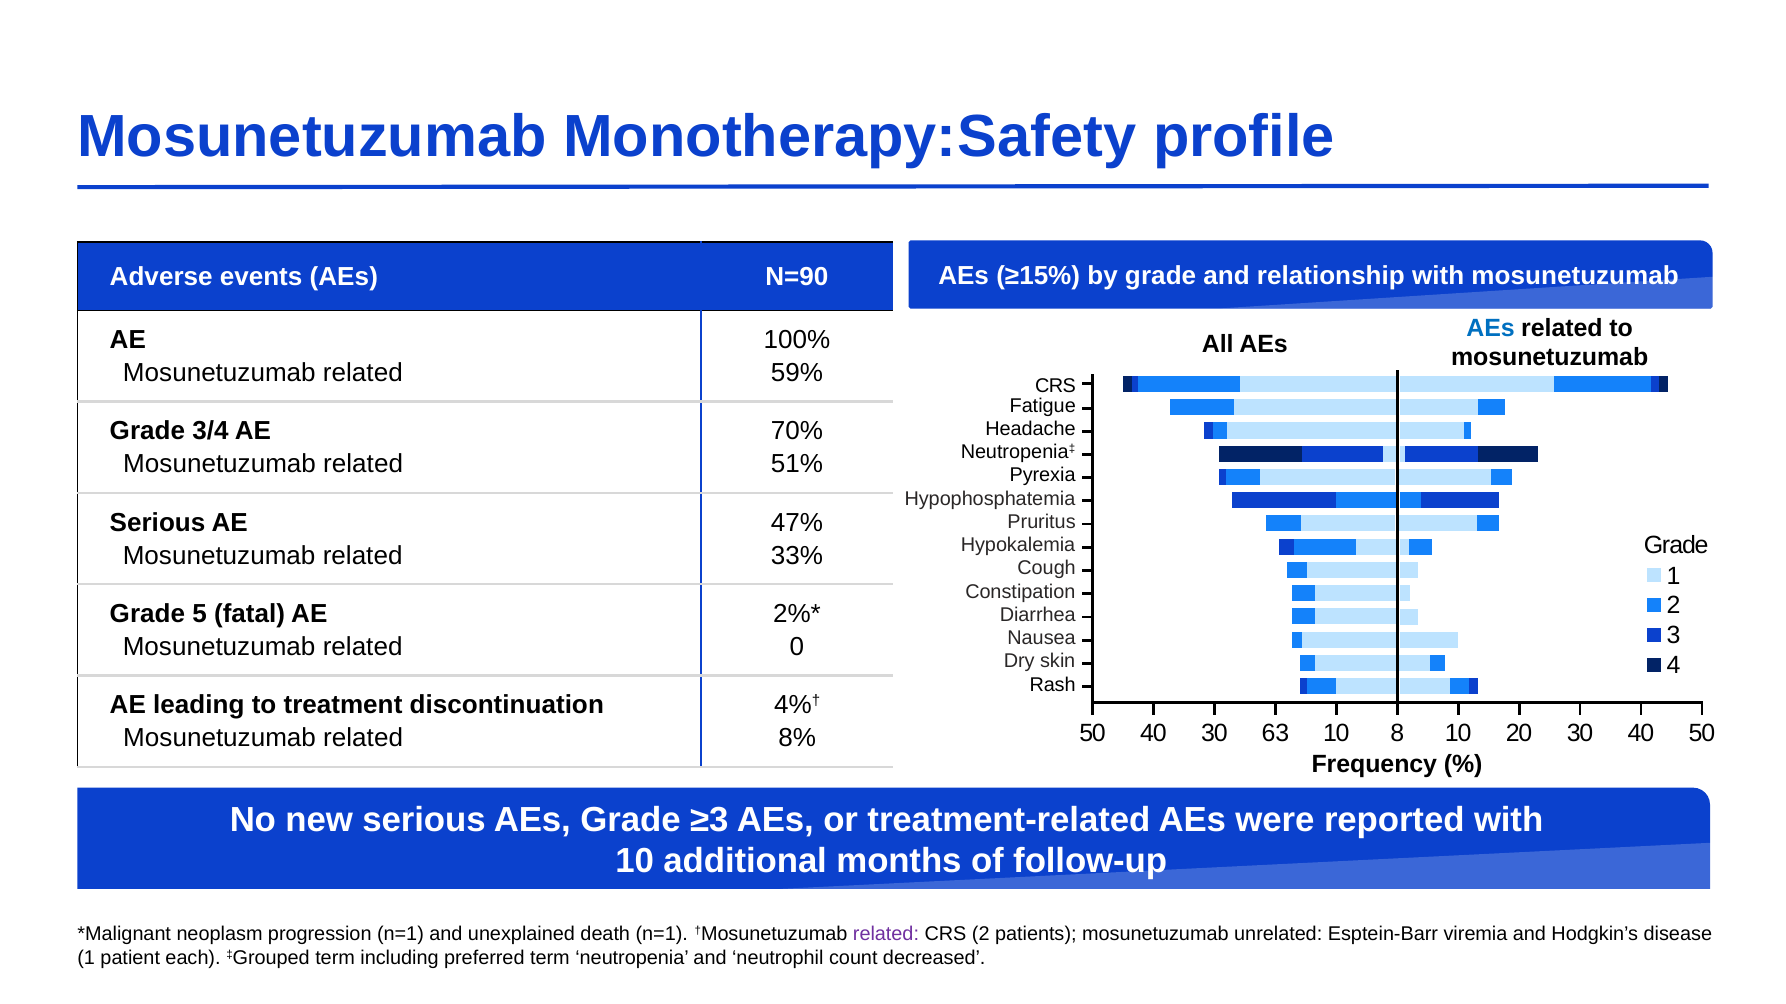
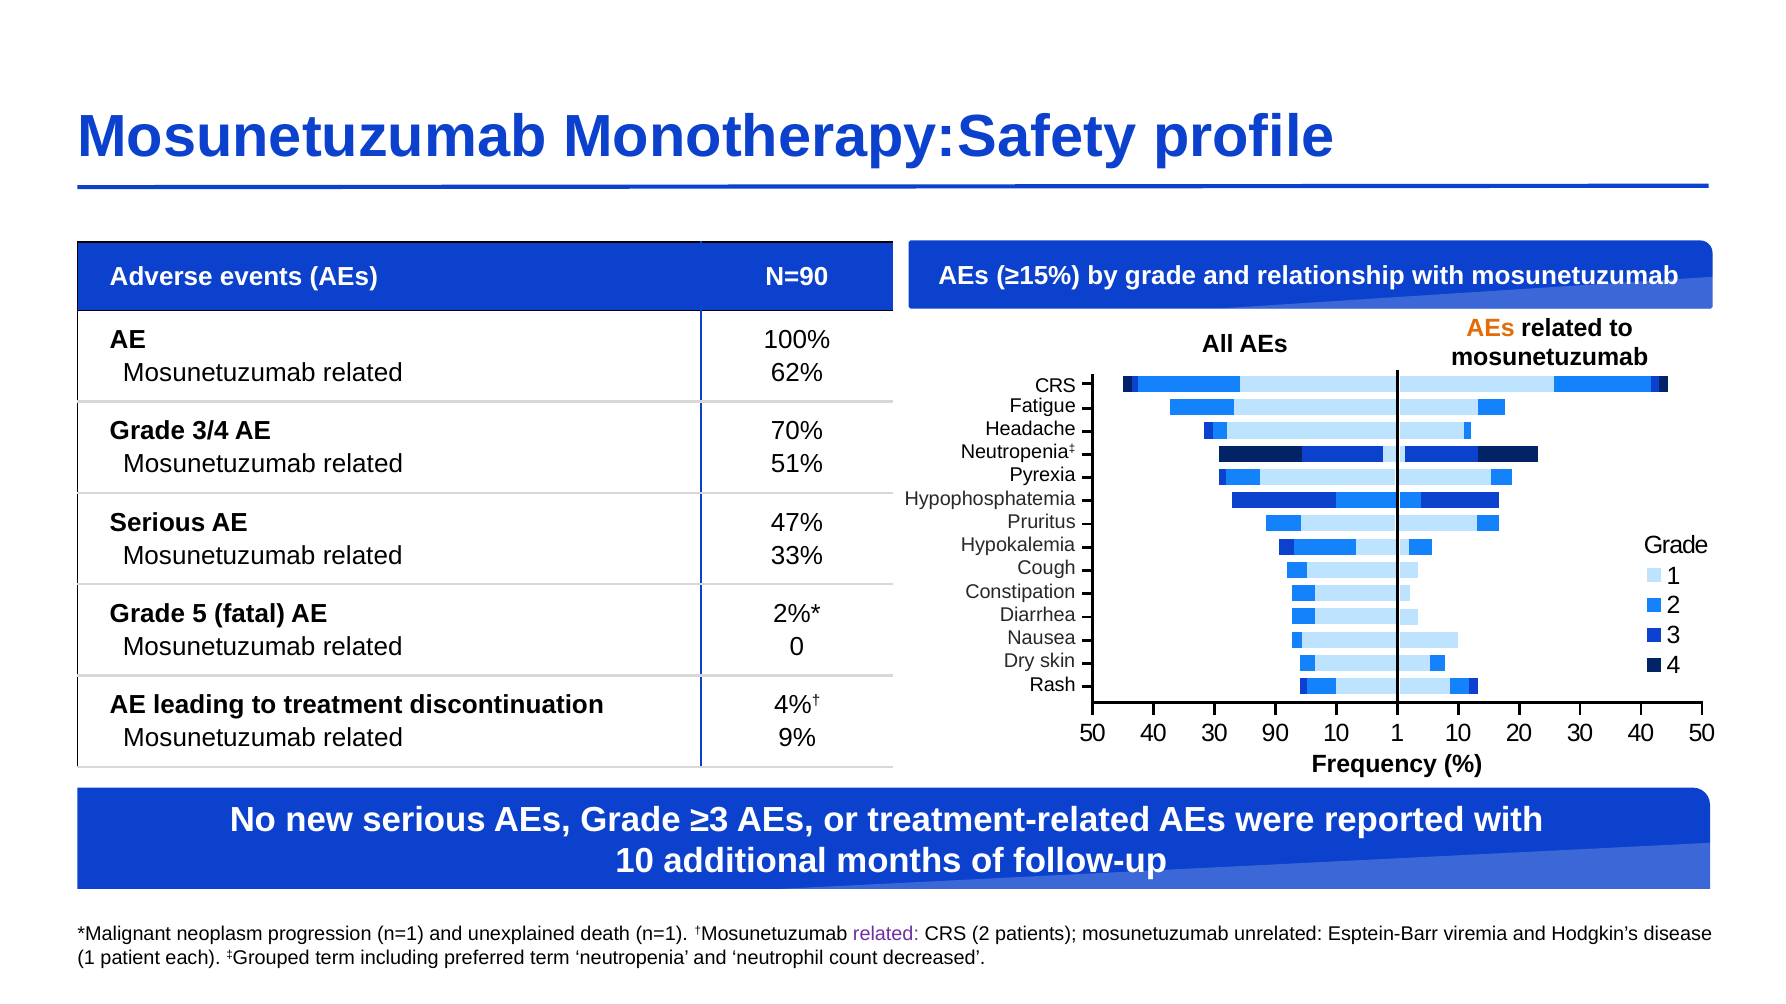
AEs colour: blue -> orange (1490, 328)
59%: 59% -> 62% (797, 373)
63: 63 -> 90 (1275, 733)
10 8: 8 -> 1 (1397, 733)
8%: 8% -> 9% (797, 738)
